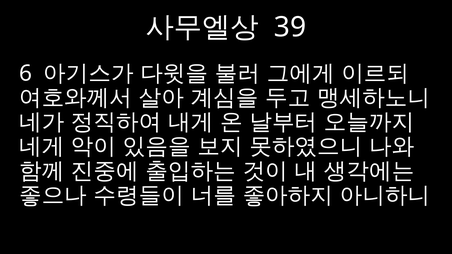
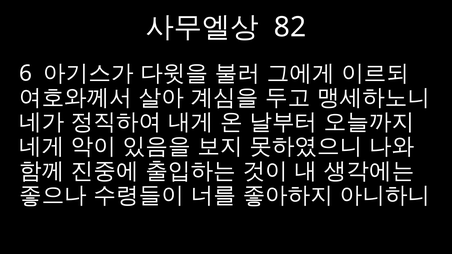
39: 39 -> 82 (290, 27)
